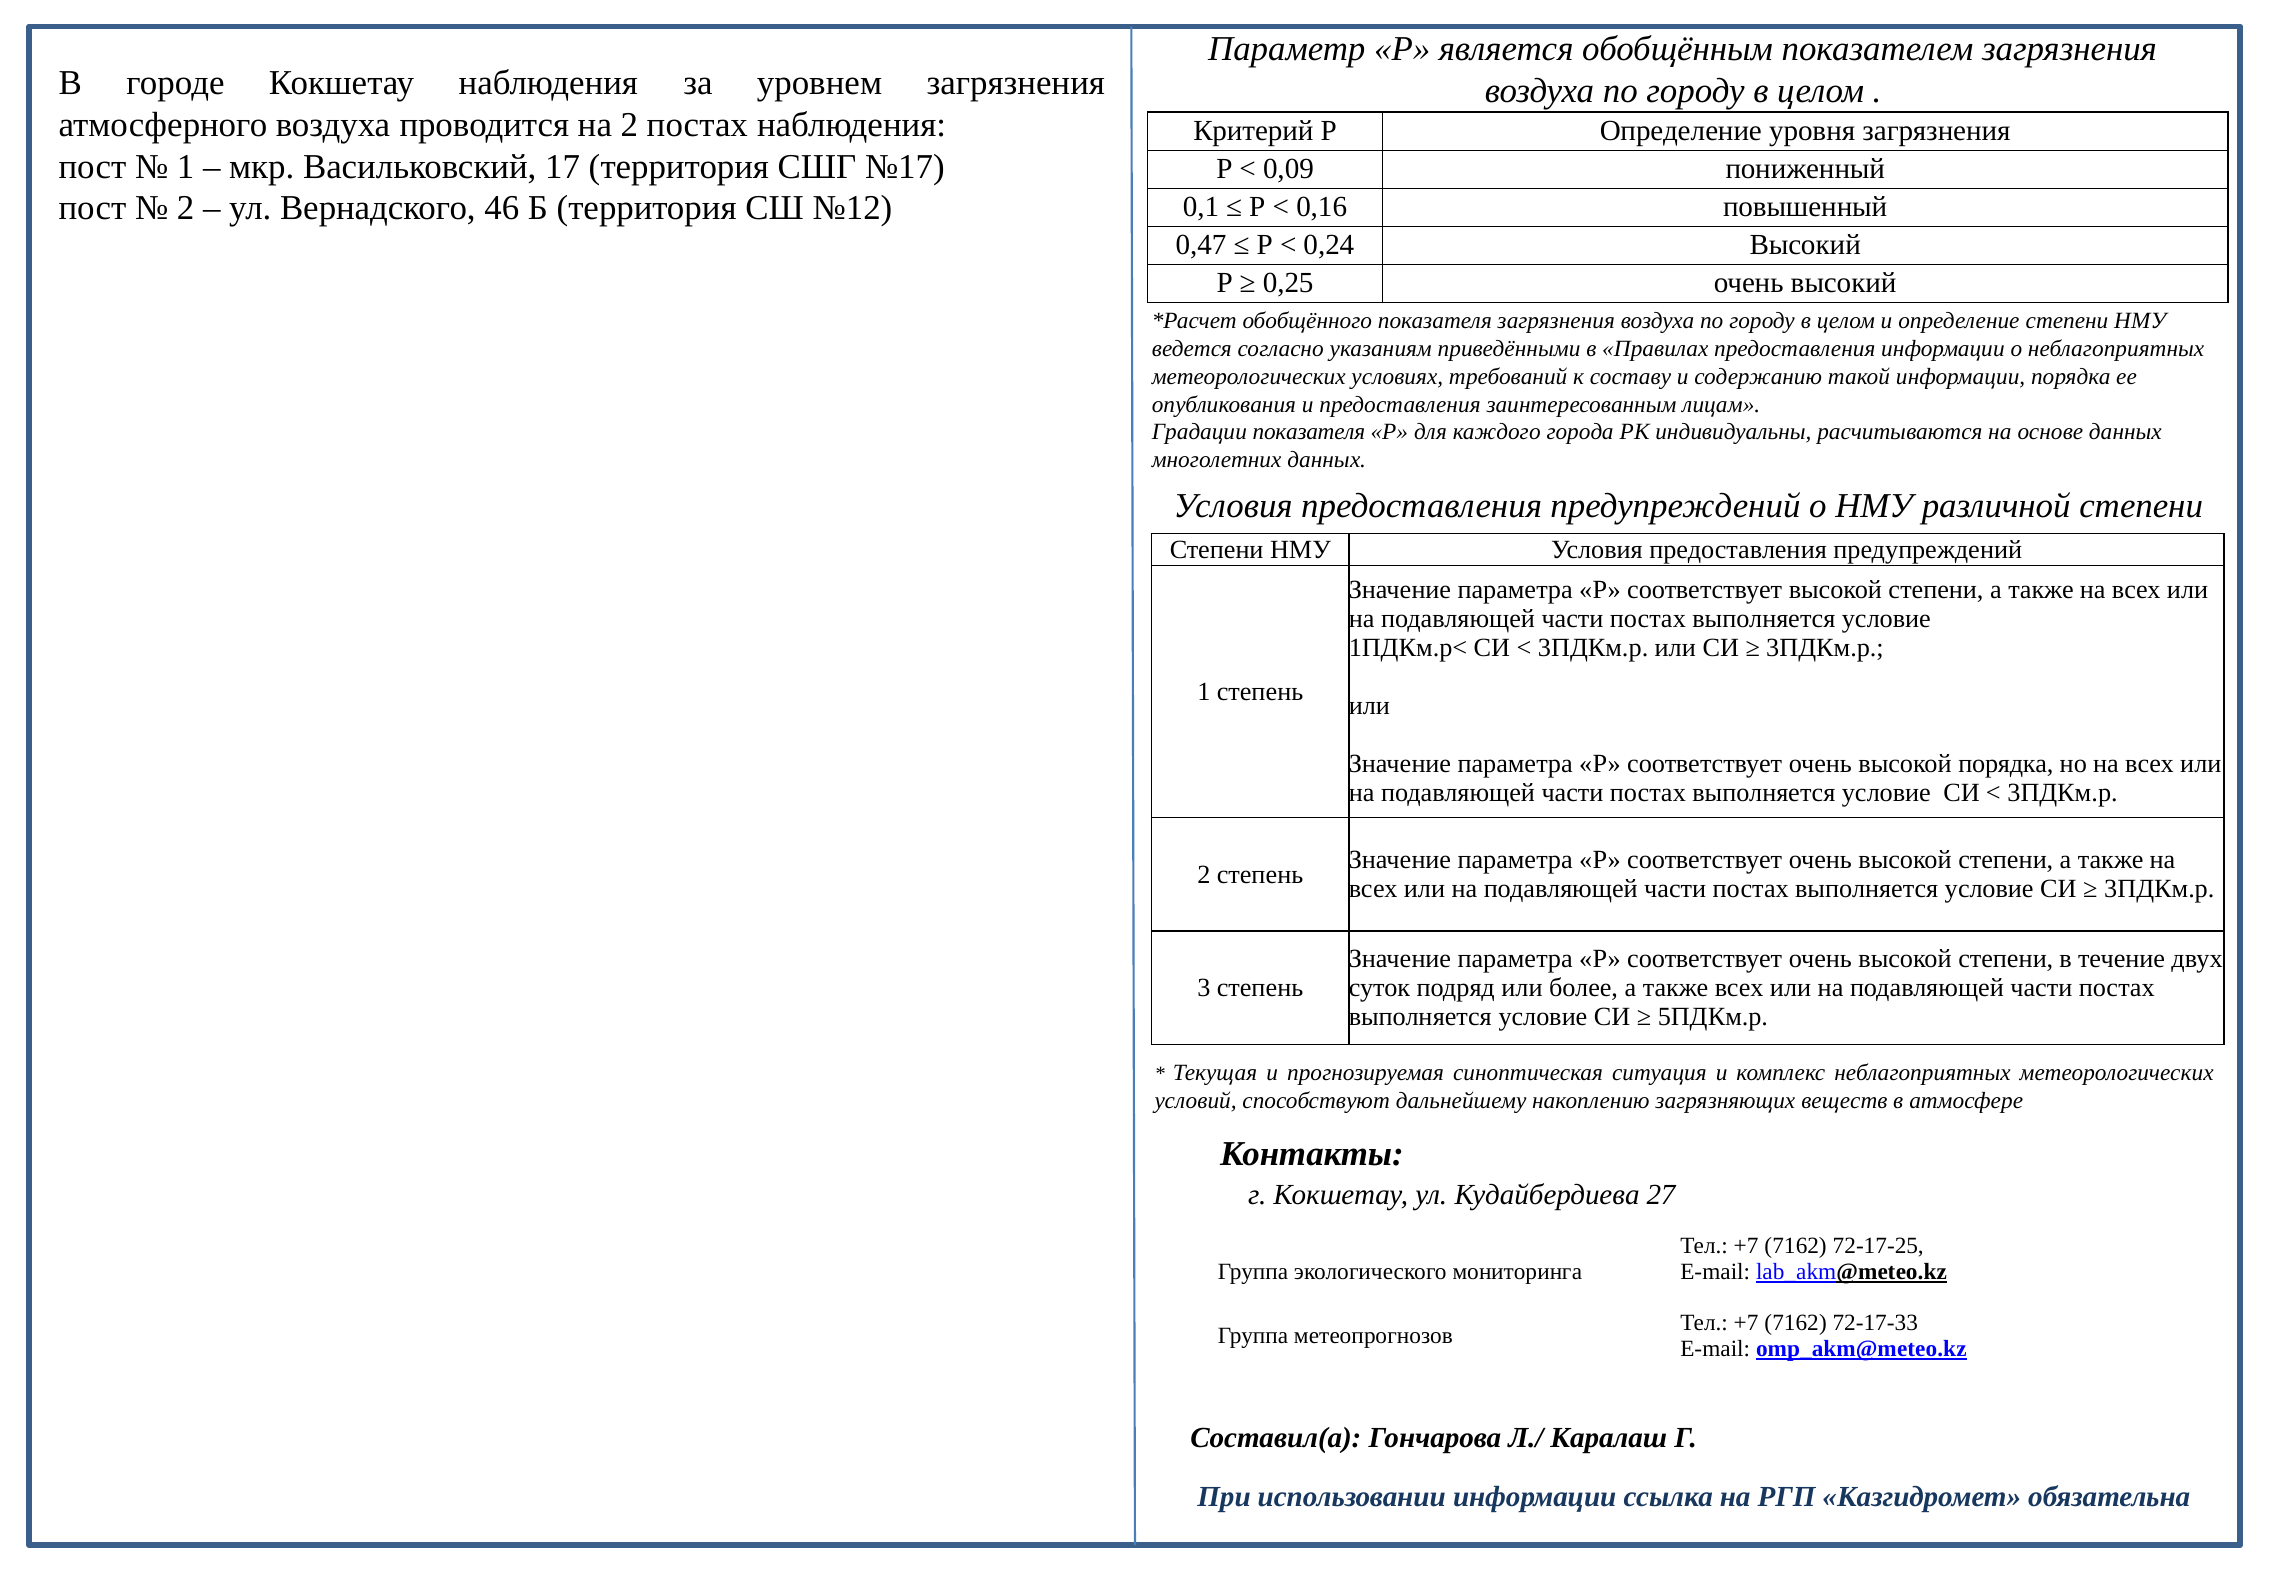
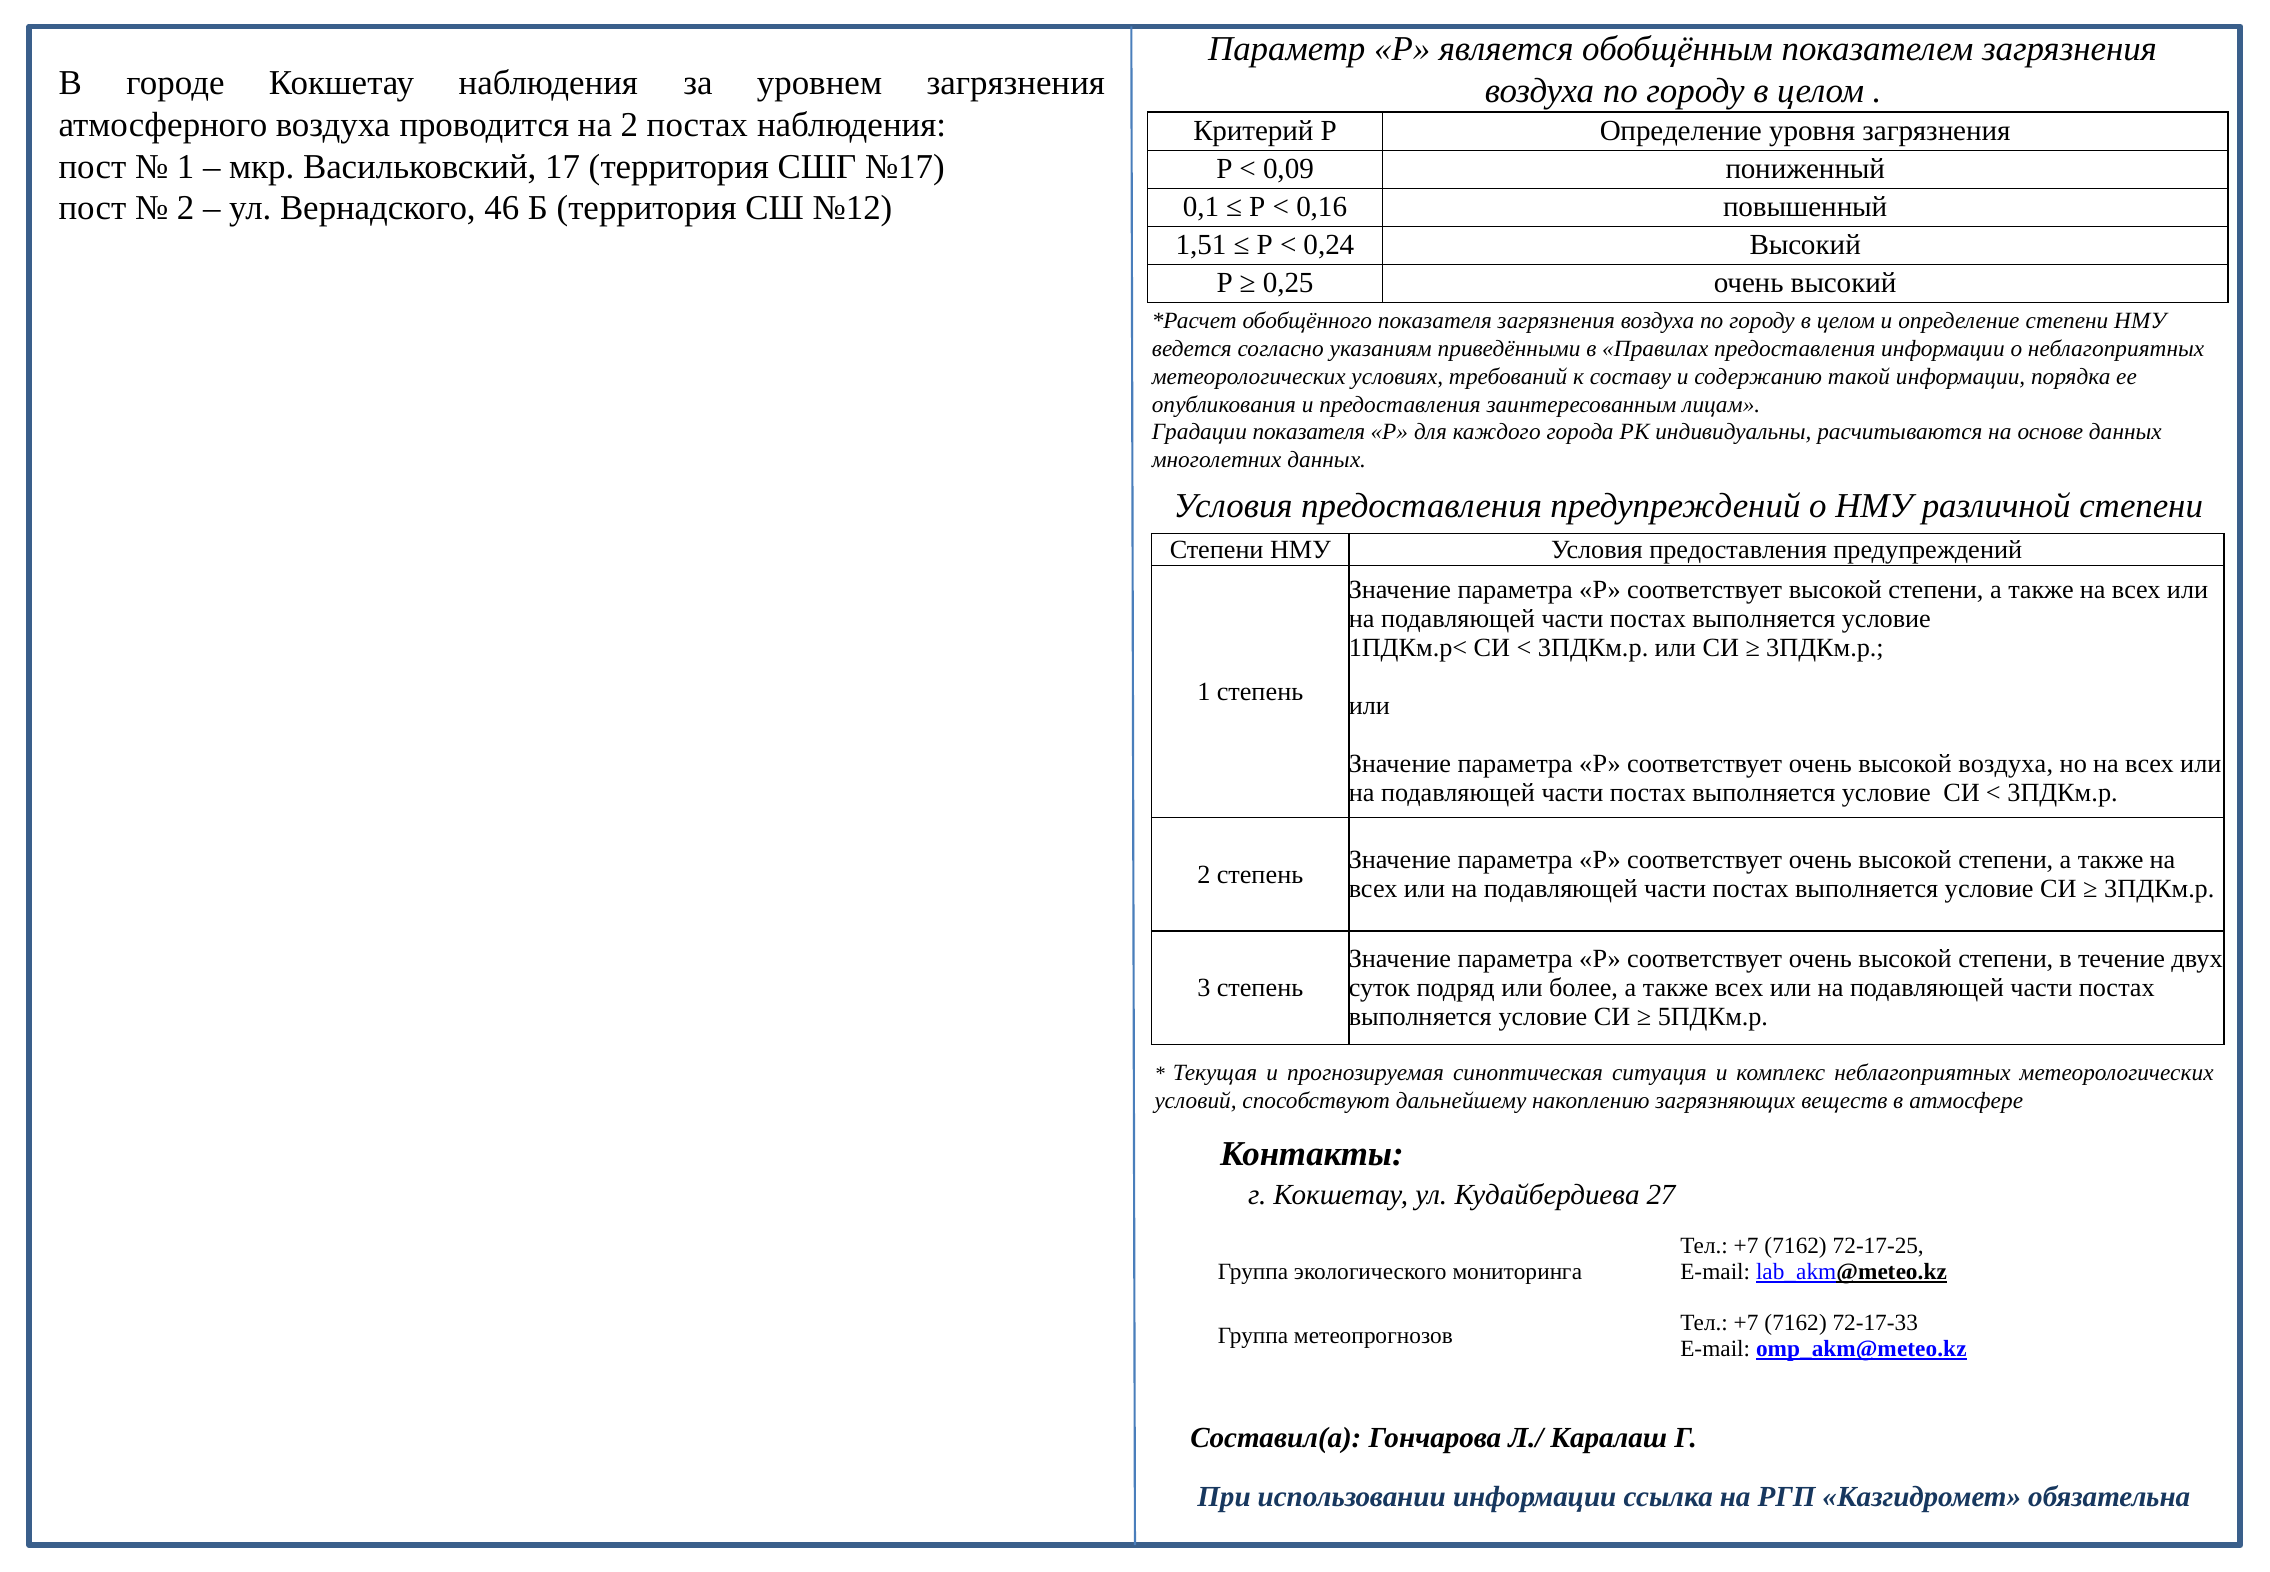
0,47: 0,47 -> 1,51 (1201, 245)
высокой порядка: порядка -> воздуха (2006, 764)
